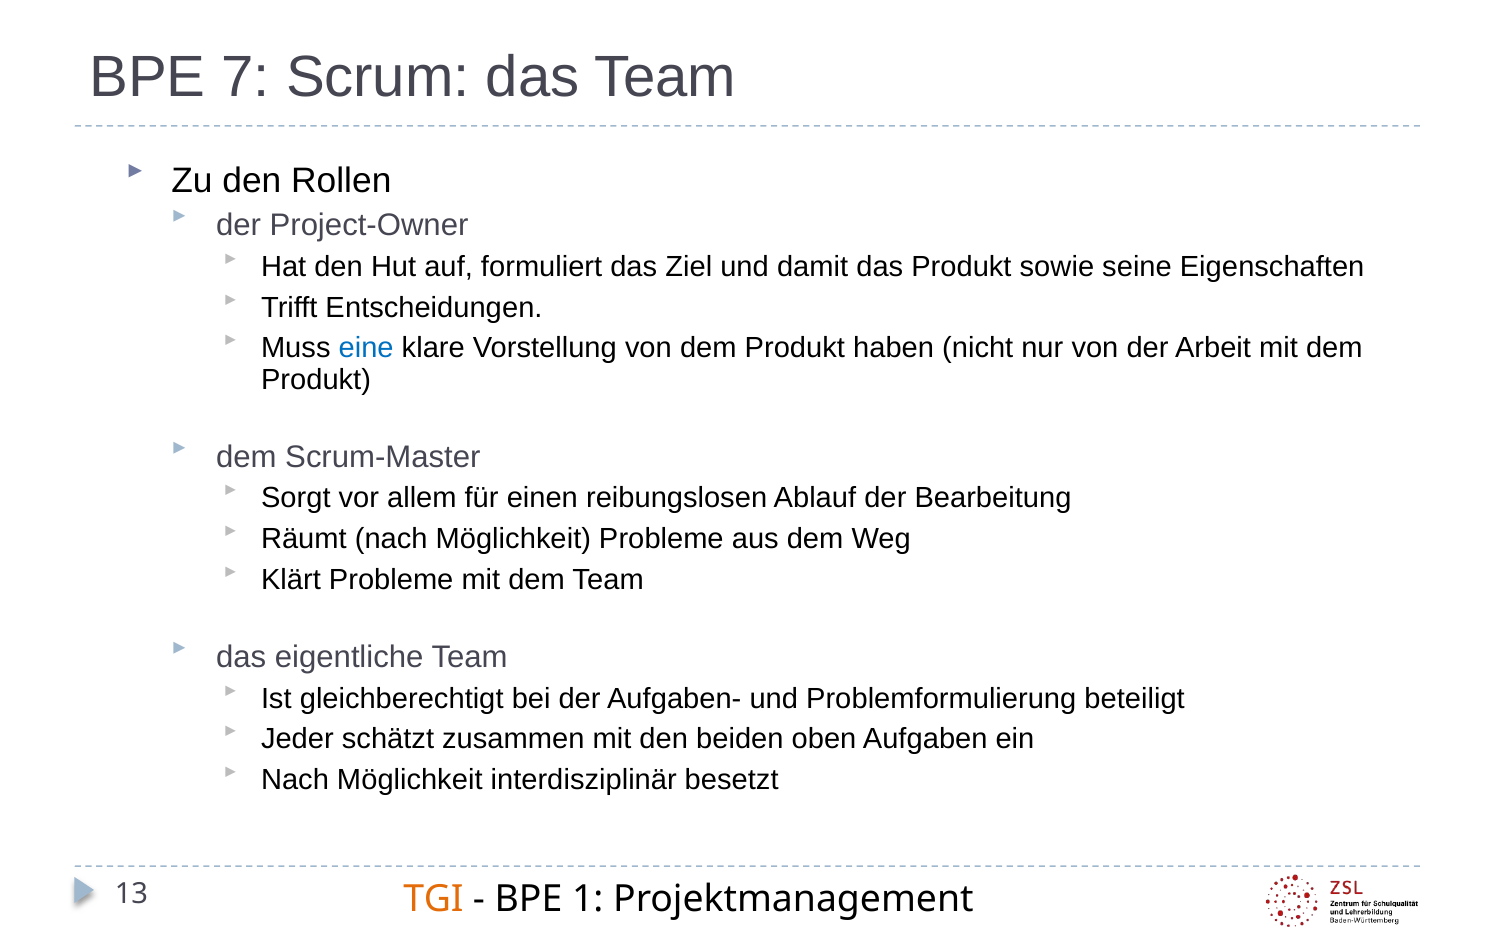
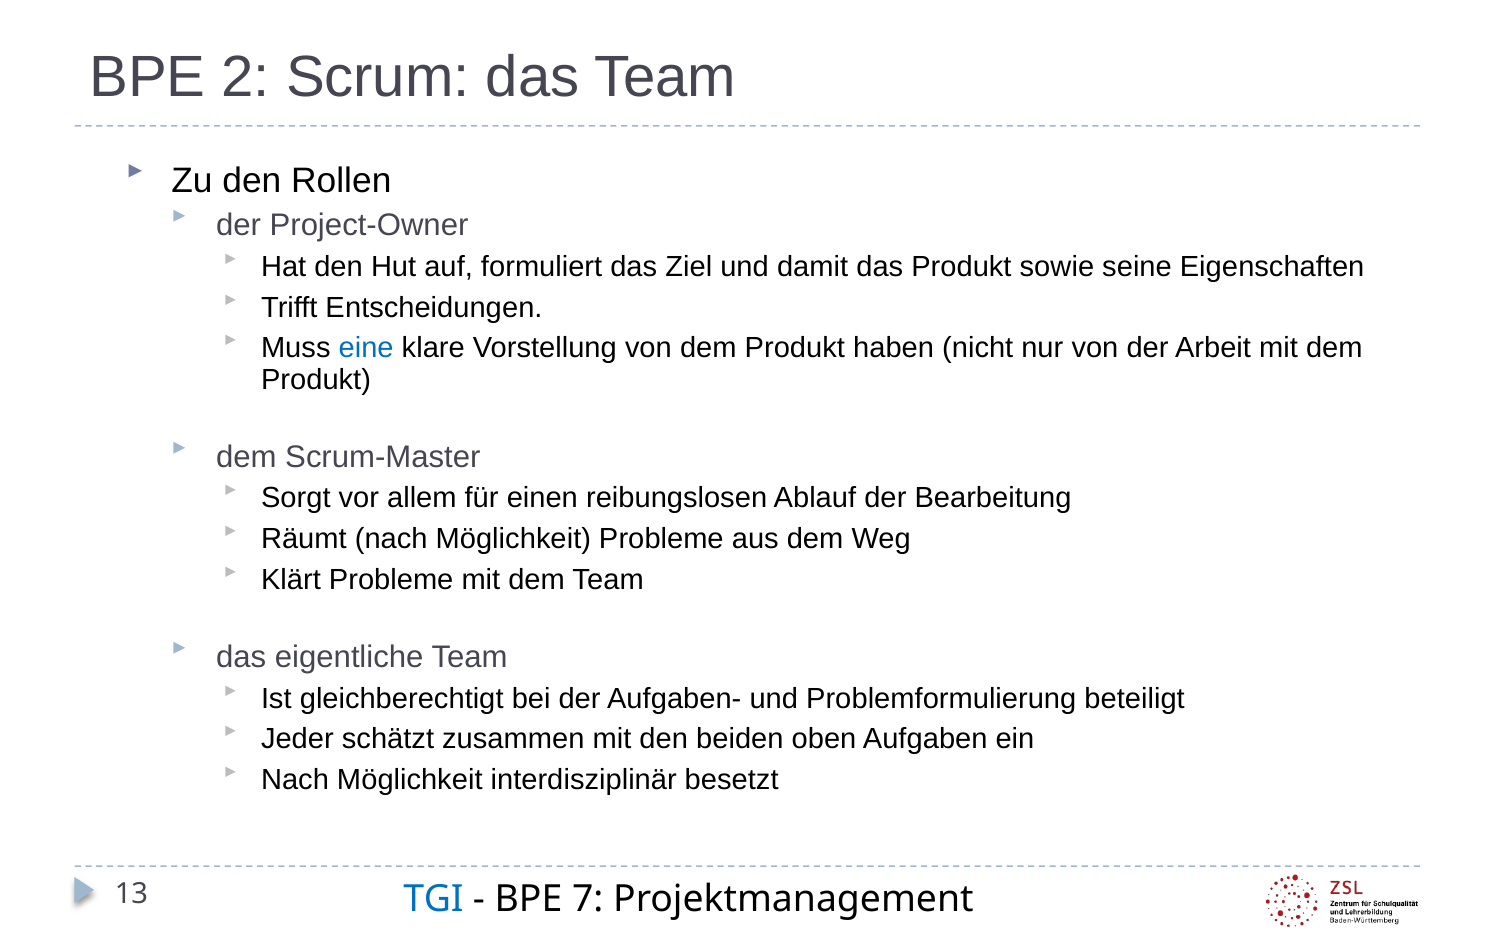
7: 7 -> 2 (246, 77)
TGI colour: orange -> blue (433, 898)
1: 1 -> 7 (588, 898)
